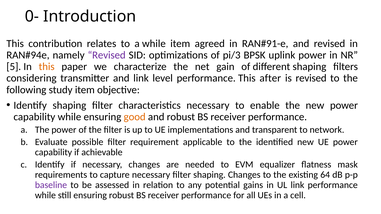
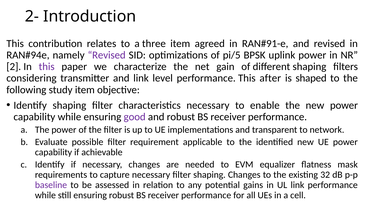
0-: 0- -> 2- (32, 16)
a while: while -> three (154, 44)
pi/3: pi/3 -> pi/5 (232, 55)
5: 5 -> 2 (14, 67)
this colour: orange -> purple (47, 67)
is revised: revised -> shaped (311, 78)
good colour: orange -> purple (135, 117)
64: 64 -> 32 (325, 175)
